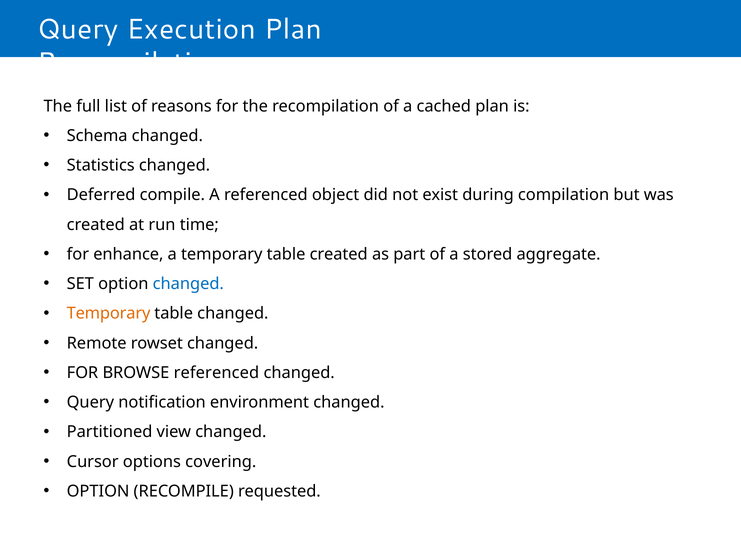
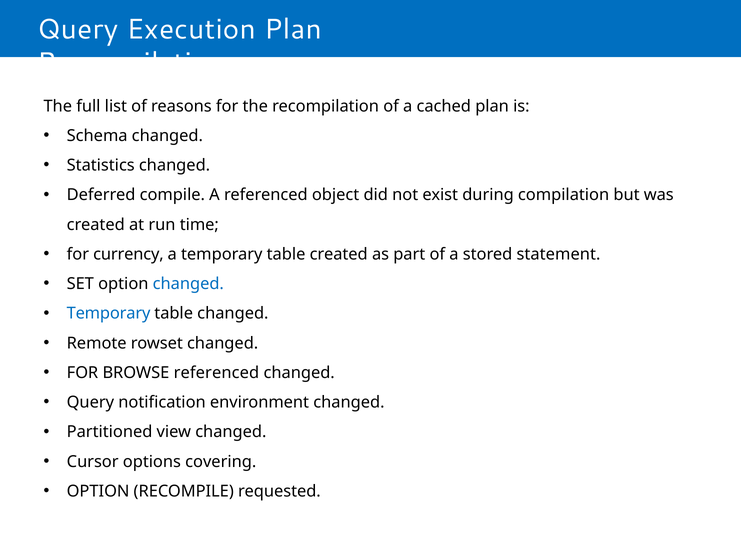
enhance: enhance -> currency (128, 254)
aggregate: aggregate -> statement (559, 254)
Temporary colour: orange -> blue (109, 313)
